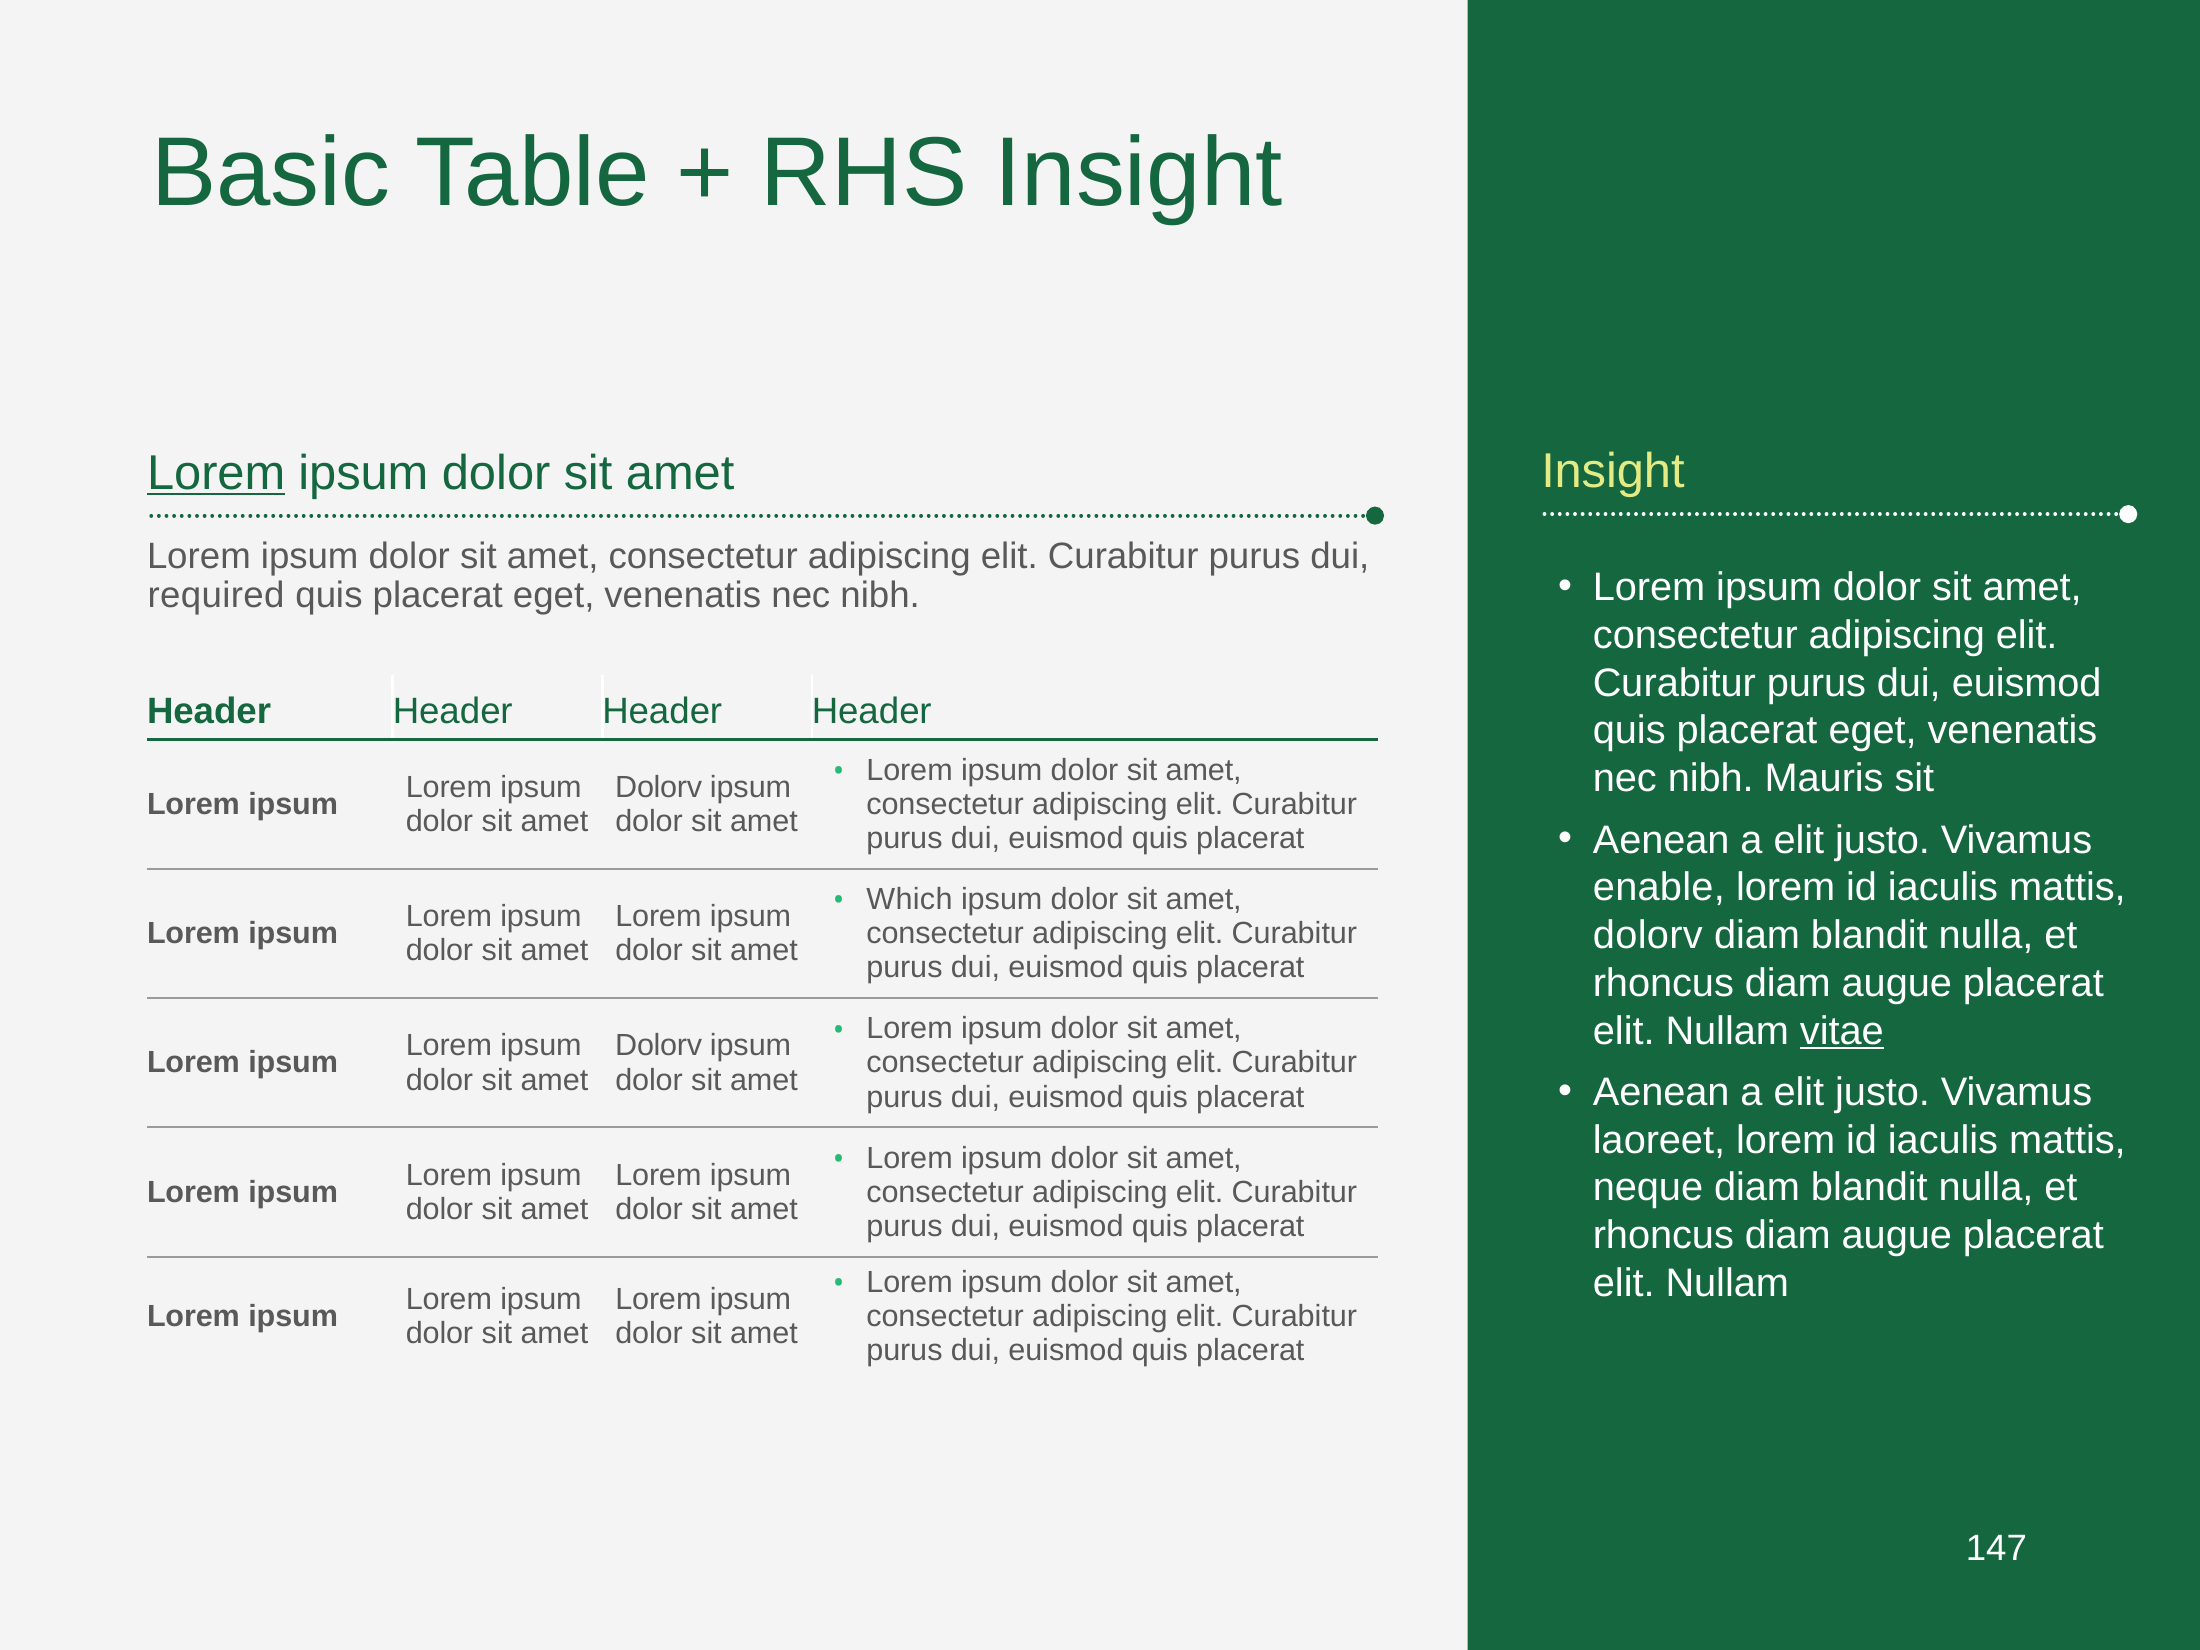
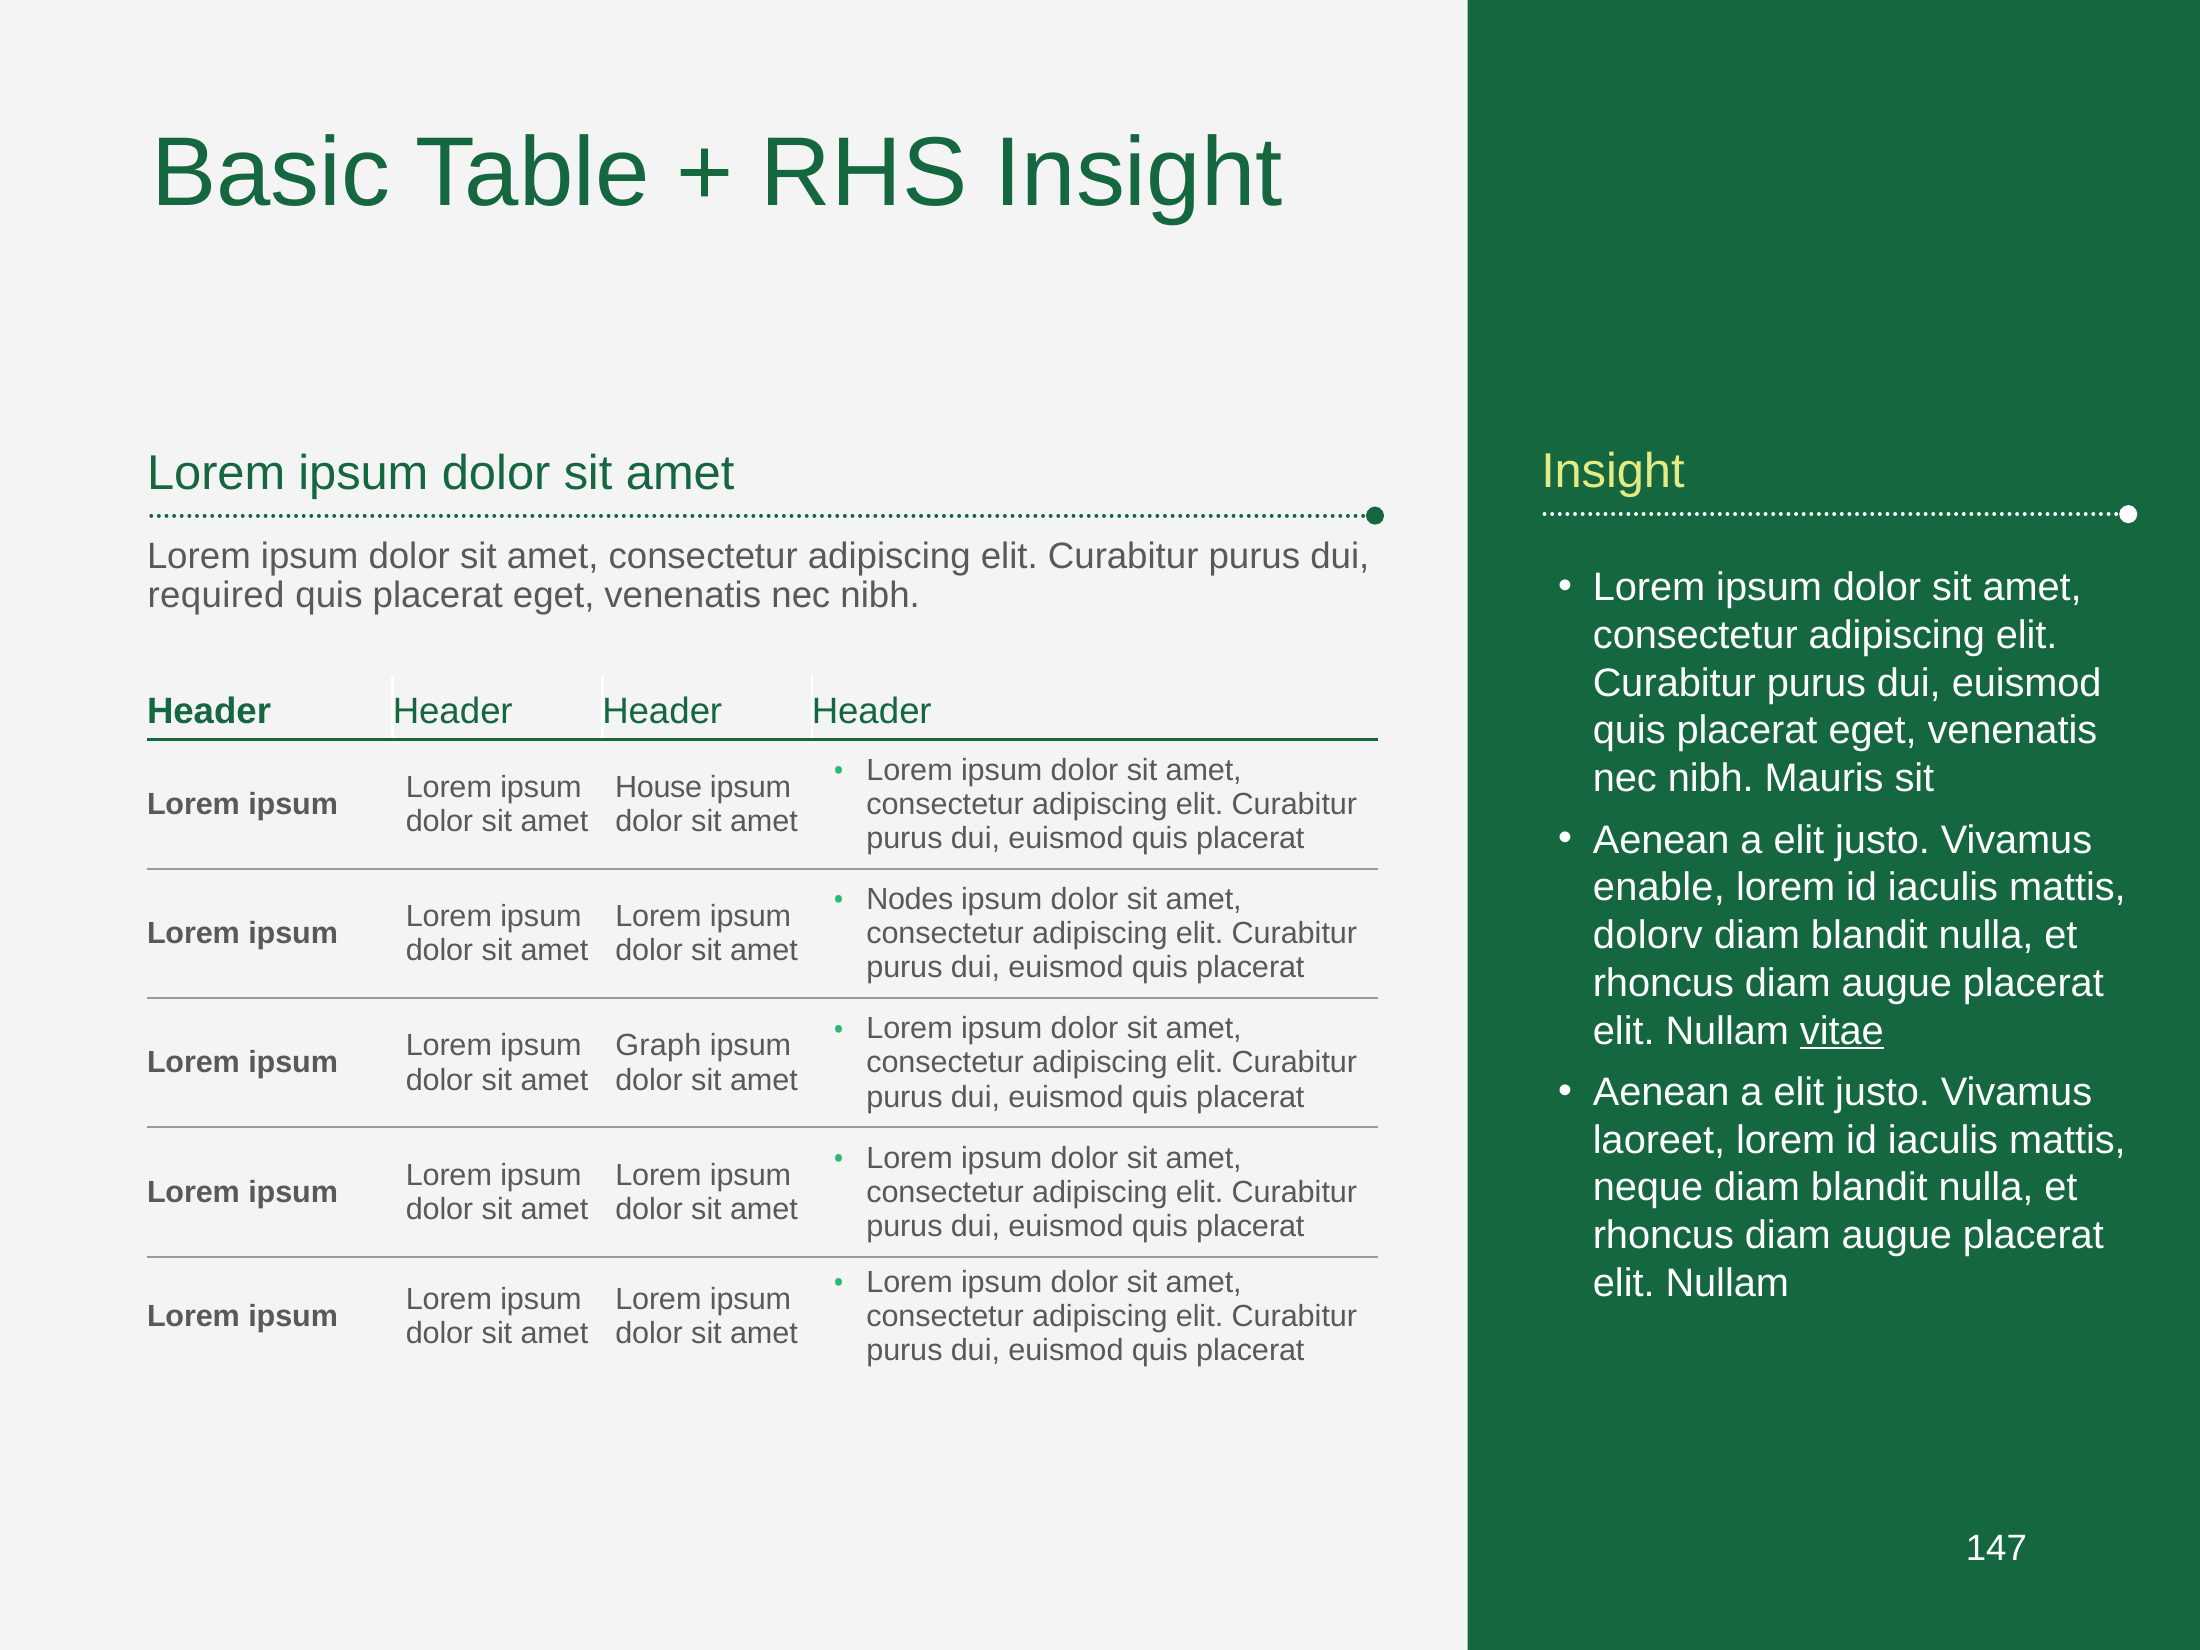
Lorem underline: present -> none (216, 473)
Dolorv: Dolorv -> House (659, 787)
Which: Which -> Nodes (910, 899)
Dolorv: Dolorv -> Graph (658, 1046)
